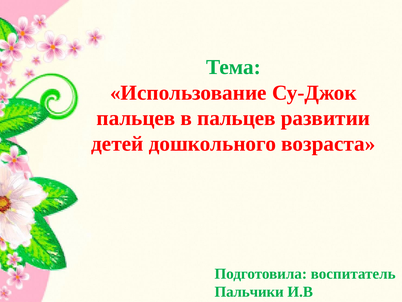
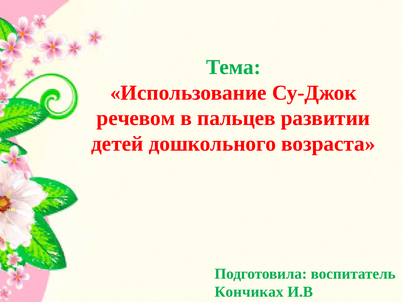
пальцев: пальцев -> речевом (136, 118)
Пальчики: Пальчики -> Кончиках (249, 292)
